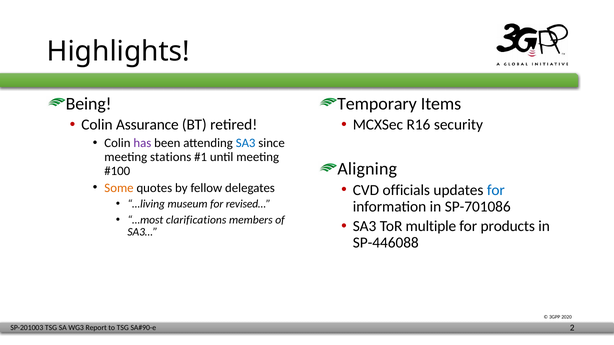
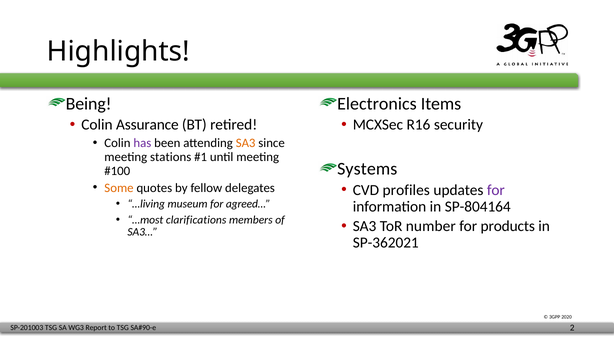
Temporary: Temporary -> Electronics (377, 104)
SA3 colour: blue -> orange (246, 143)
Aligning: Aligning -> Systems (367, 169)
officials: officials -> profiles (406, 190)
for colour: blue -> purple (496, 190)
revised…: revised… -> agreed… (248, 204)
SP-701086: SP-701086 -> SP-804164 (478, 207)
multiple: multiple -> number (431, 227)
SP-446088: SP-446088 -> SP-362021 (386, 243)
